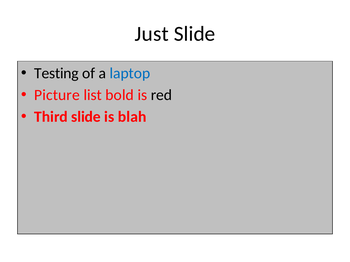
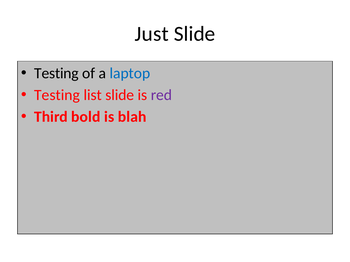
Picture: Picture -> Testing (57, 95)
list bold: bold -> slide (120, 95)
red colour: black -> purple (161, 95)
Third slide: slide -> bold (86, 117)
